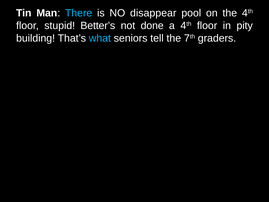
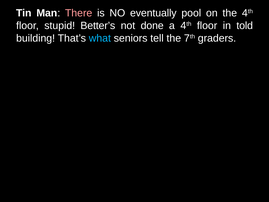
There colour: light blue -> pink (79, 13)
disappear: disappear -> eventually (153, 13)
pity: pity -> told (245, 26)
